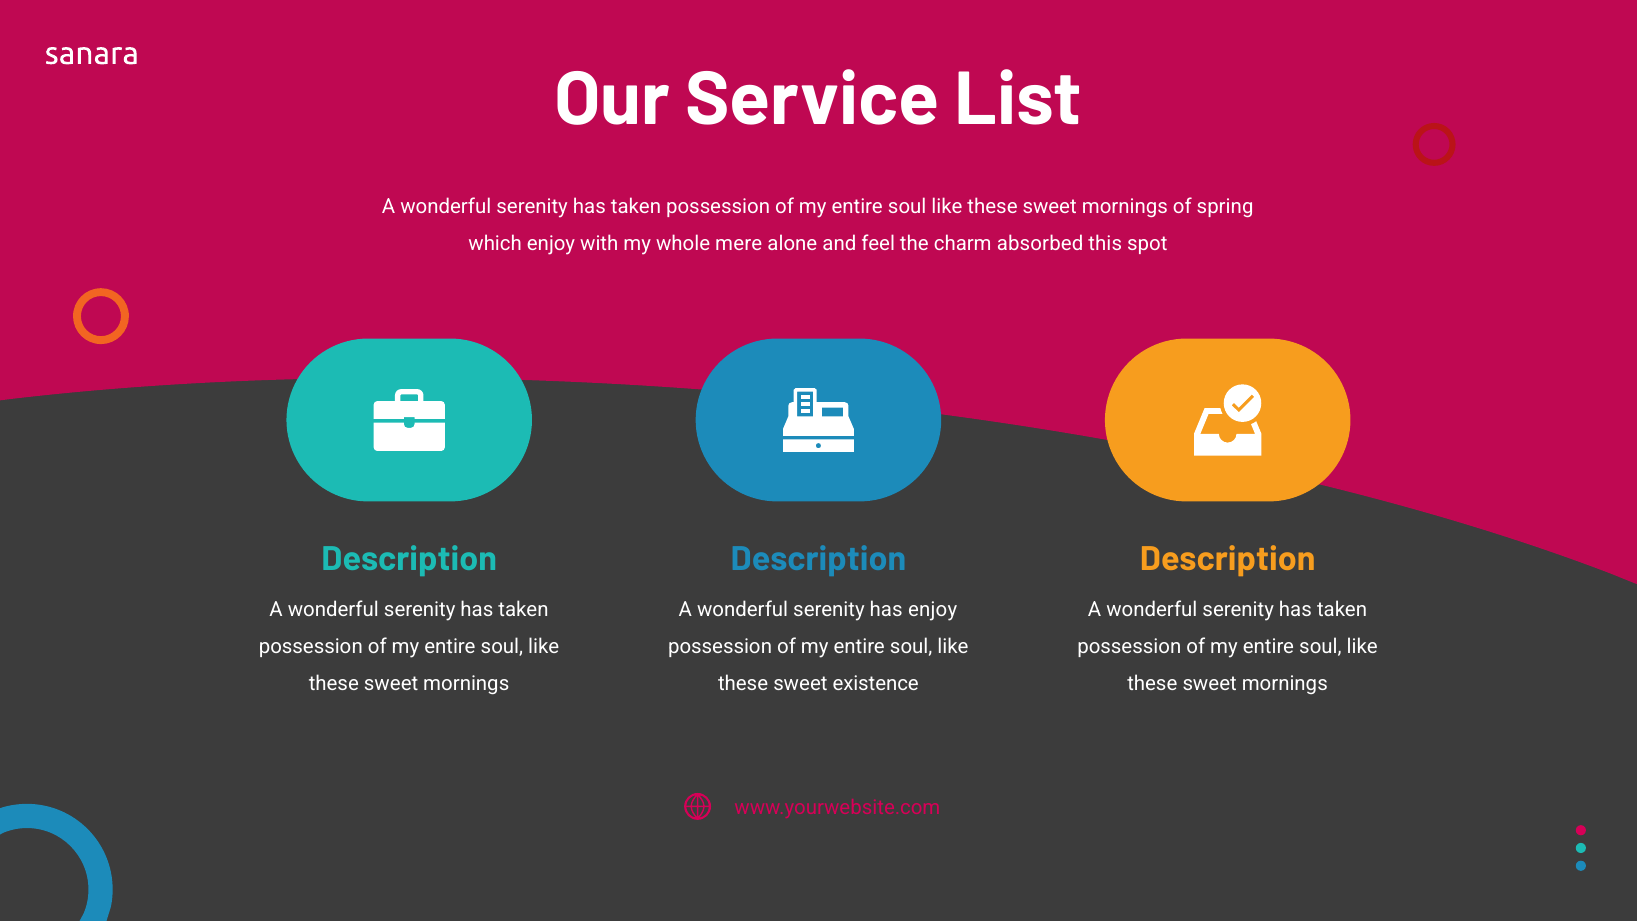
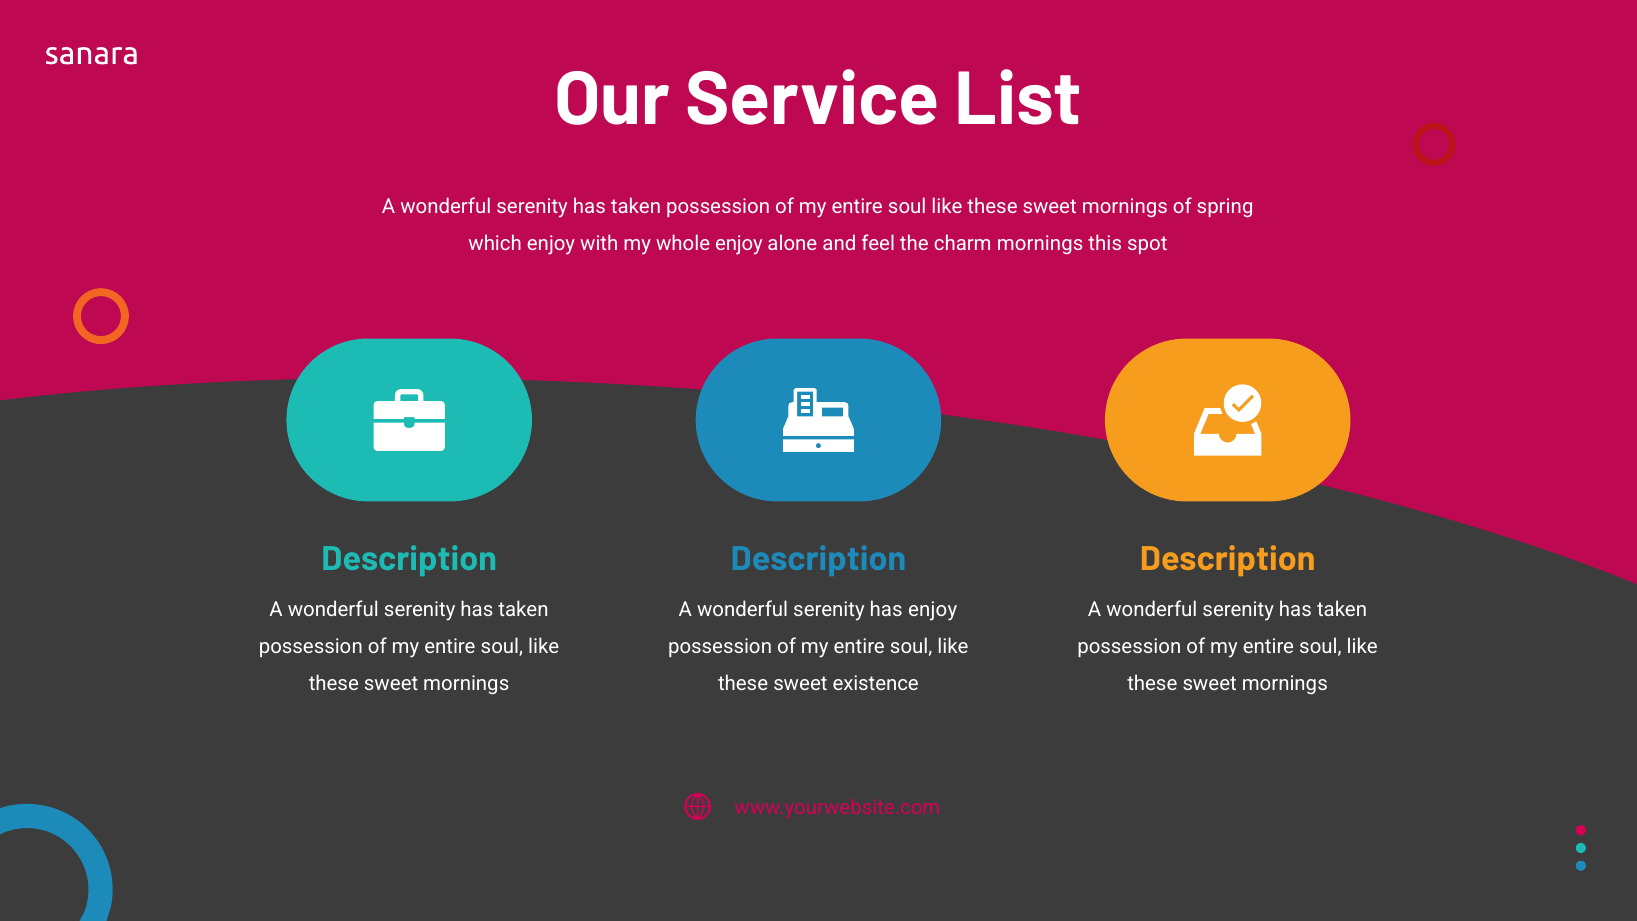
whole mere: mere -> enjoy (739, 244)
charm absorbed: absorbed -> mornings (1040, 244)
